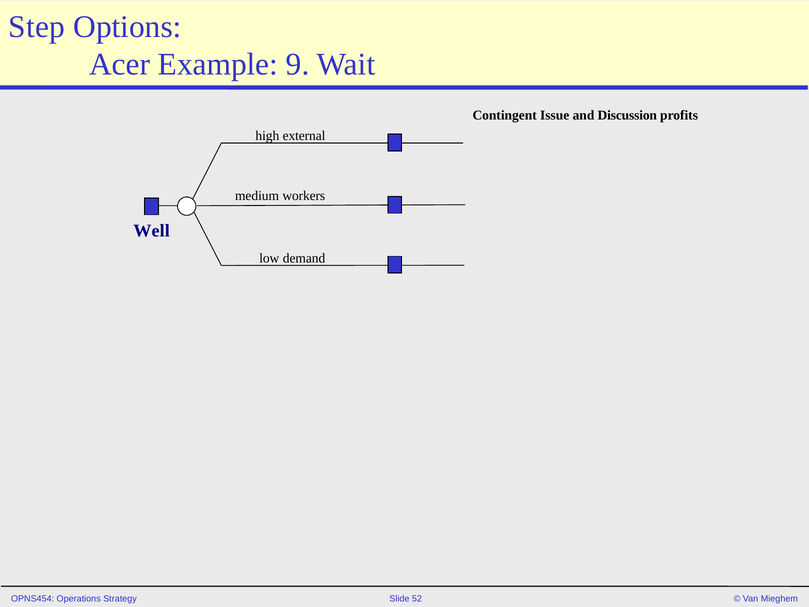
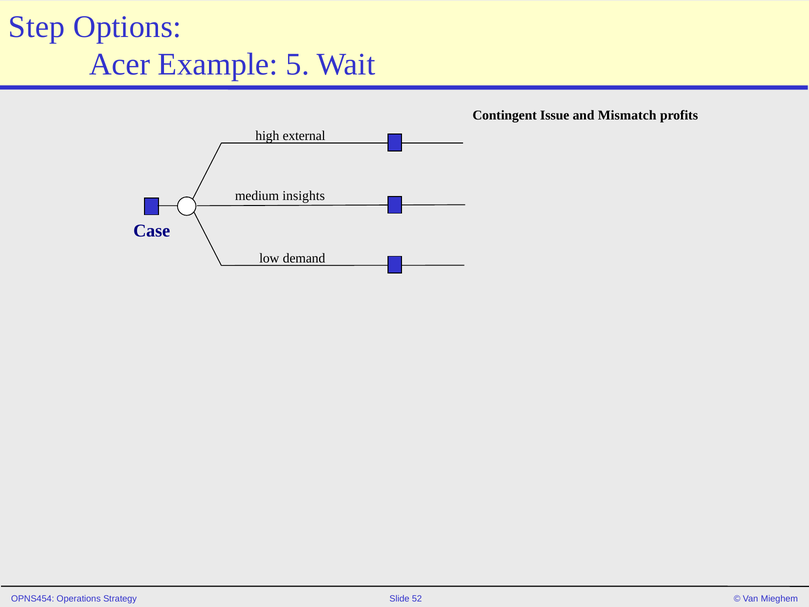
9: 9 -> 5 (298, 64)
Discussion: Discussion -> Mismatch (627, 115)
workers: workers -> insights (304, 196)
Well: Well -> Case (152, 230)
